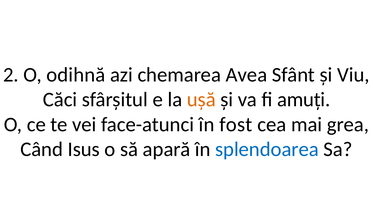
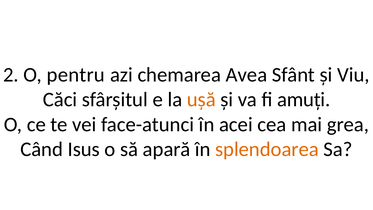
odihnă: odihnă -> pentru (76, 75)
fost: fost -> acei (236, 124)
splendoarea colour: blue -> orange (267, 149)
